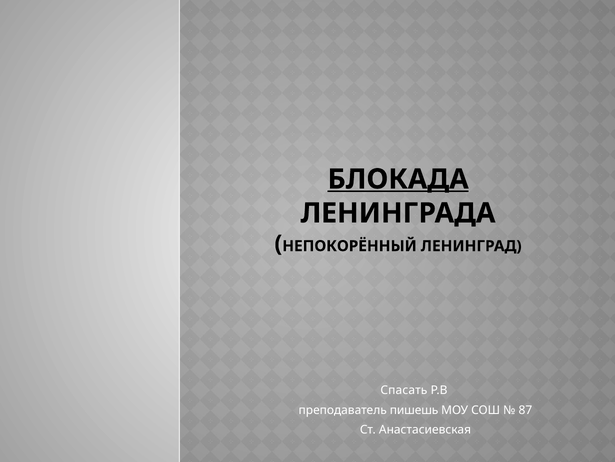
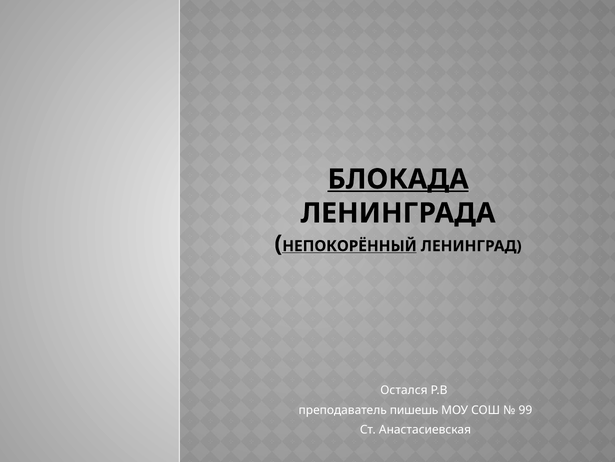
НЕПОКОРЁННЫЙ underline: none -> present (350, 246)
Спасать: Спасать -> Остался (404, 390)
87: 87 -> 99 (525, 409)
